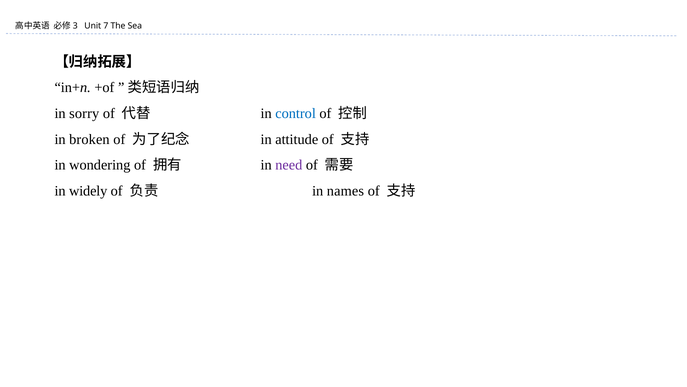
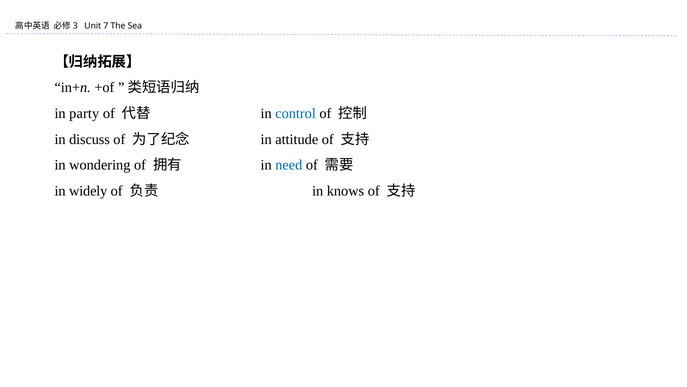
sorry: sorry -> party (84, 113)
broken: broken -> discuss (90, 139)
need colour: purple -> blue (289, 165)
names: names -> knows (345, 191)
